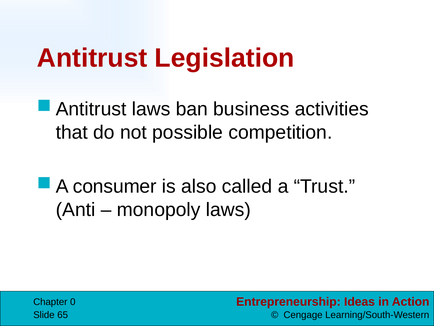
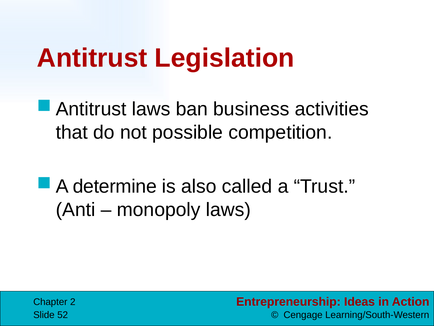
consumer: consumer -> determine (115, 186)
0: 0 -> 2 (73, 302)
65: 65 -> 52 (63, 315)
